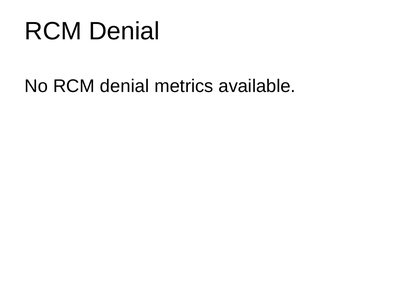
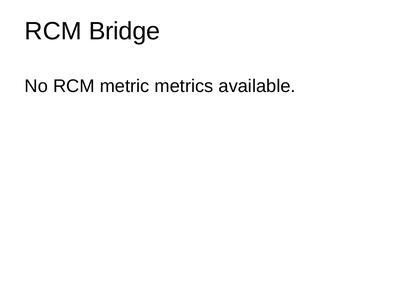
Denial: Denial -> Bridge (124, 31)
No RCM denial: denial -> metric (125, 86)
